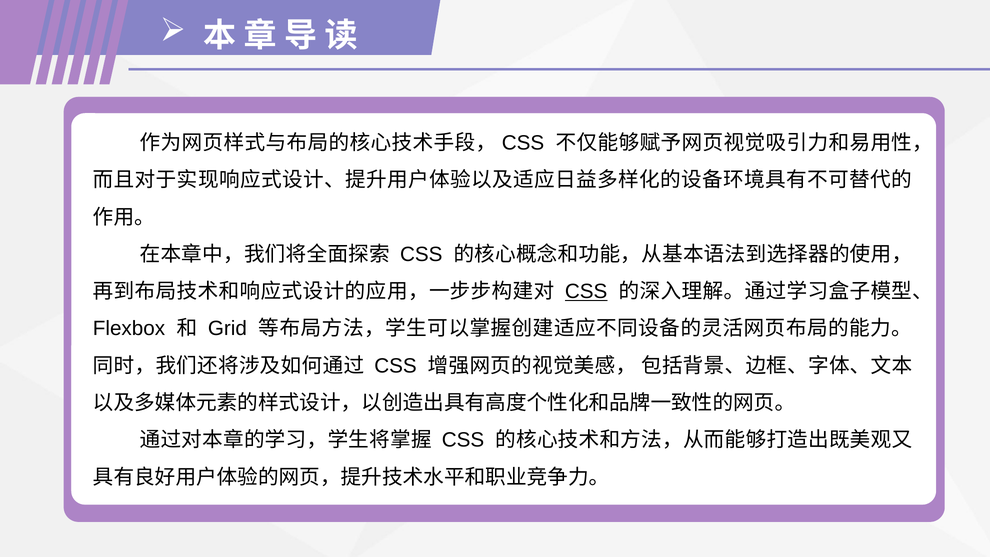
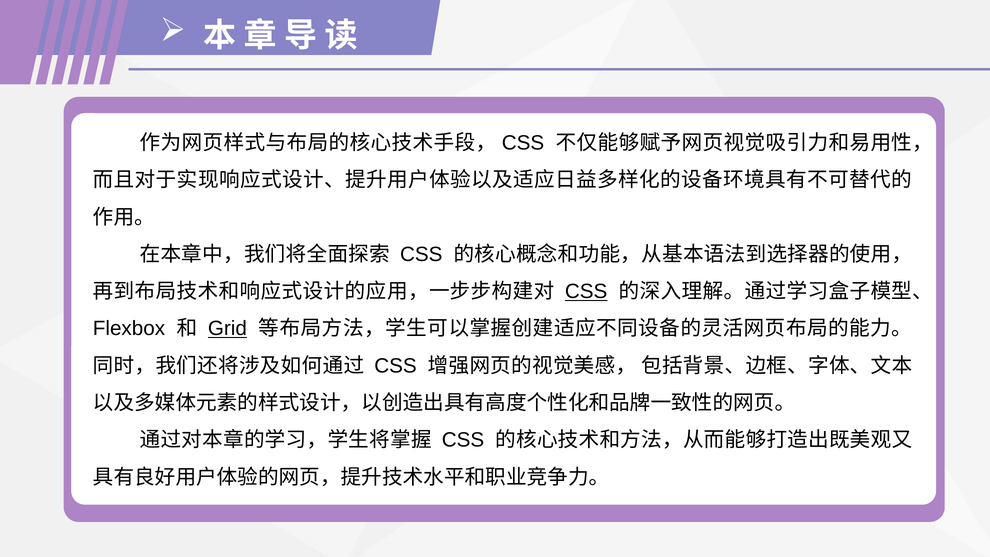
Grid underline: none -> present (227, 329)
